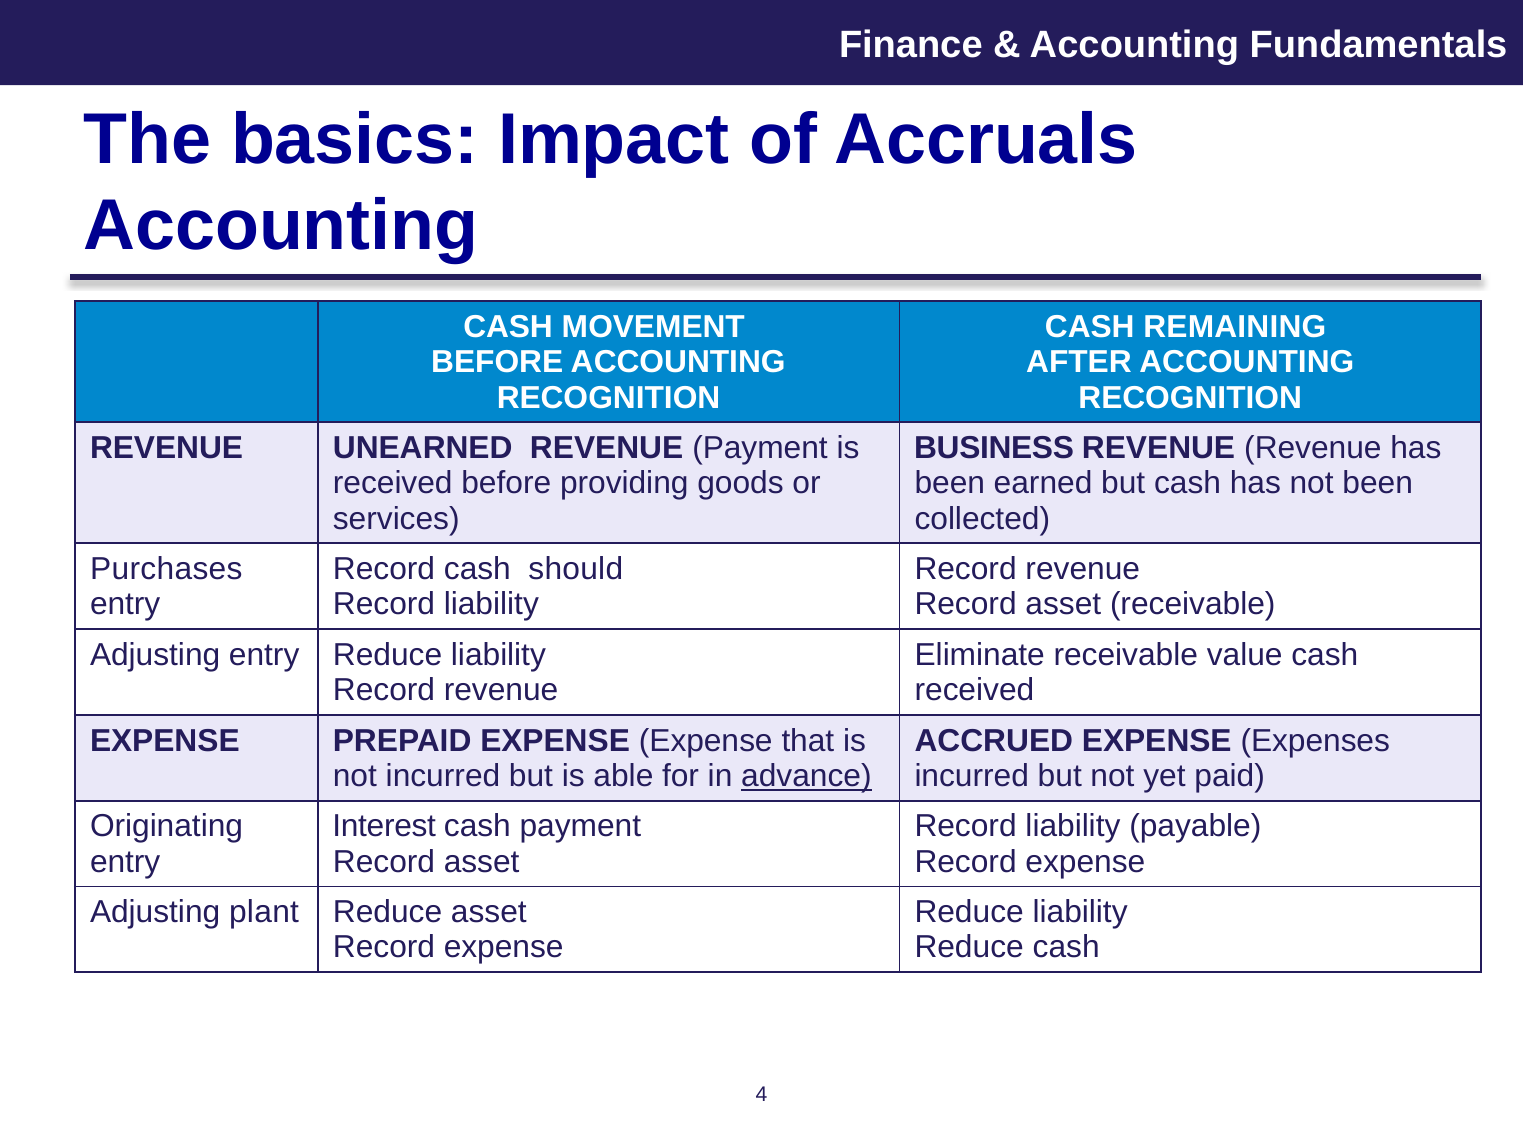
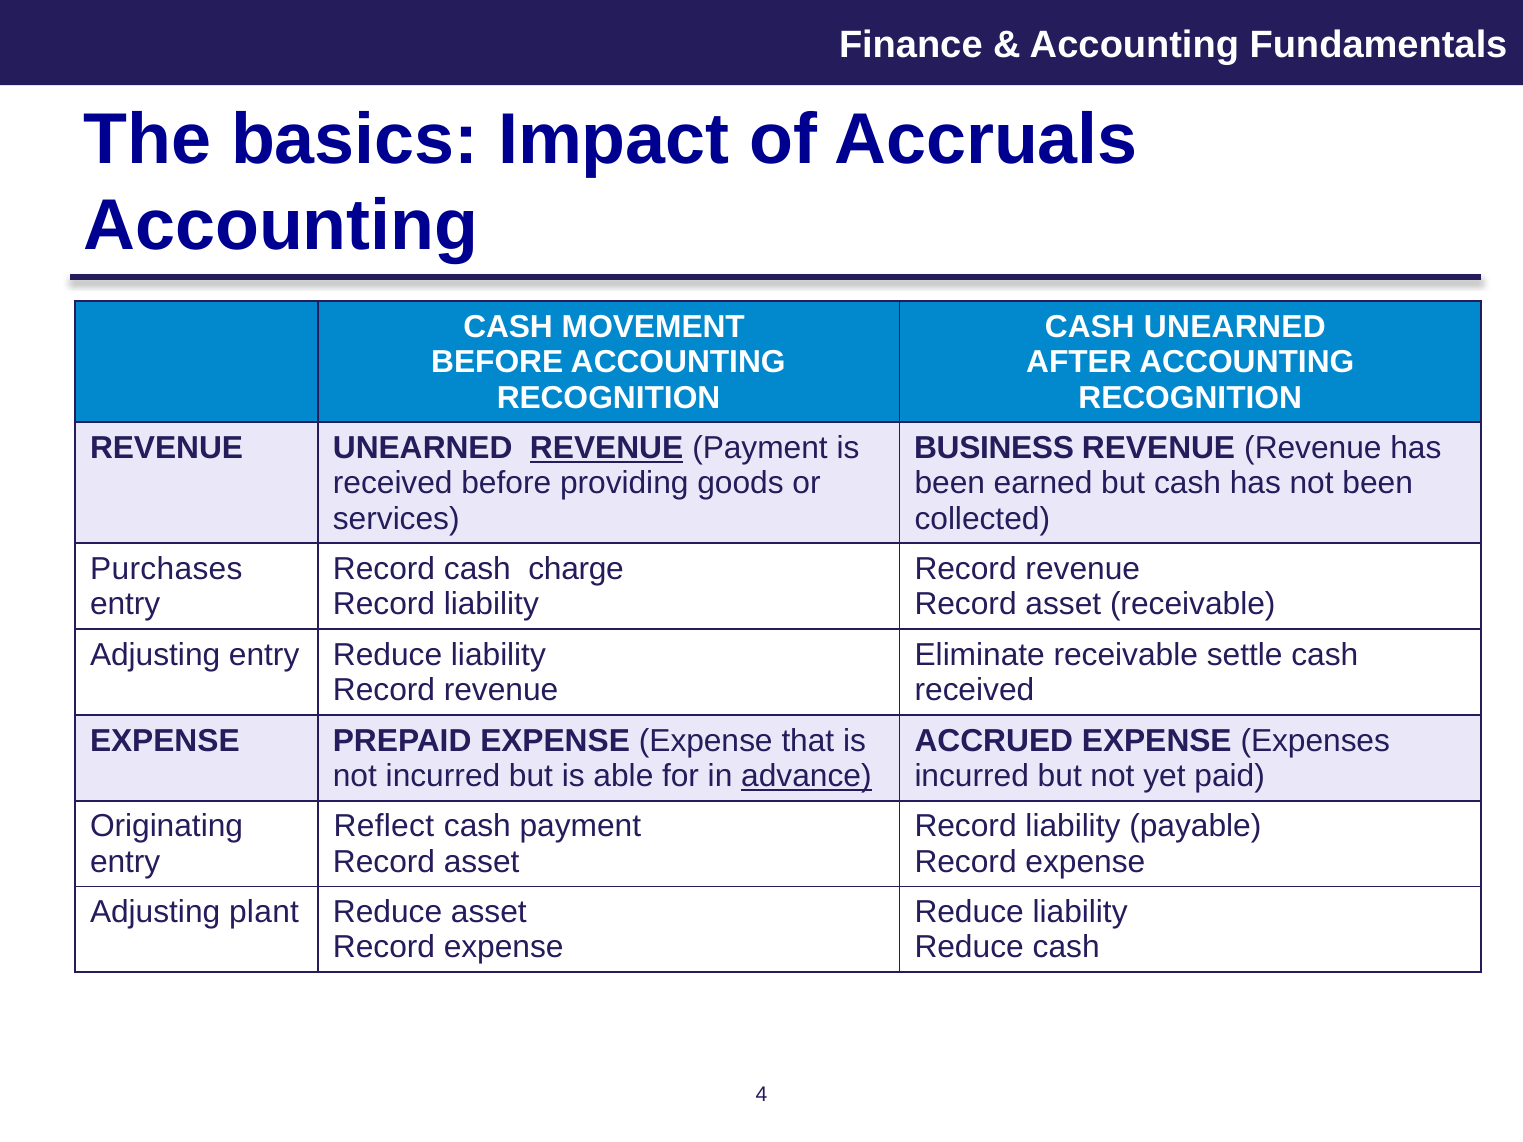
CASH REMAINING: REMAINING -> UNEARNED (1235, 327)
REVENUE underline: none -> present (607, 448)
should: should -> charge (576, 569)
value: value -> settle (1245, 655)
Interest: Interest -> Reflect (384, 827)
